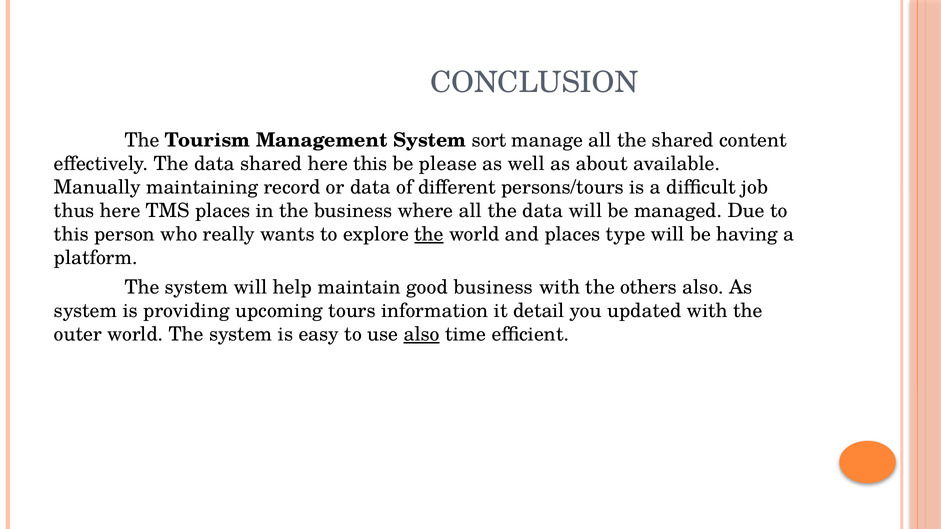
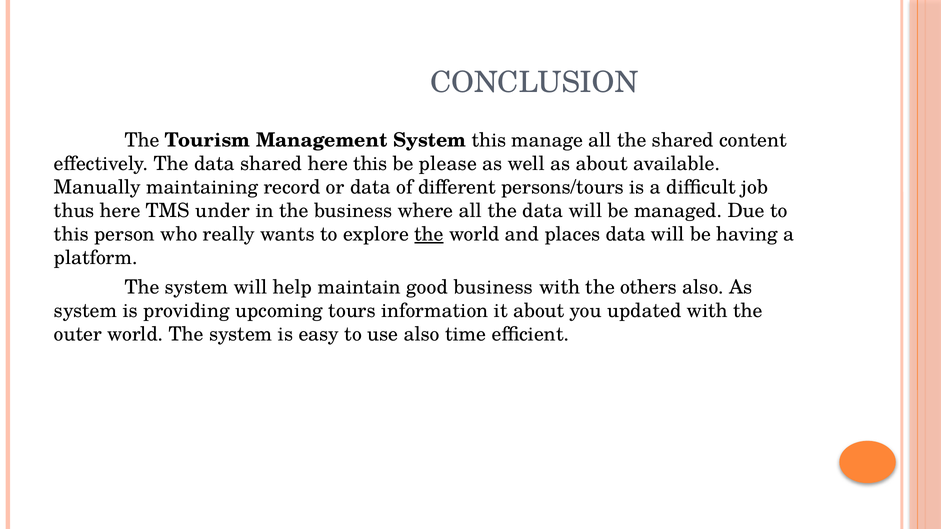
System sort: sort -> this (489, 140)
TMS places: places -> under (223, 211)
places type: type -> data (626, 234)
it detail: detail -> about (539, 311)
also underline: present -> none (422, 335)
